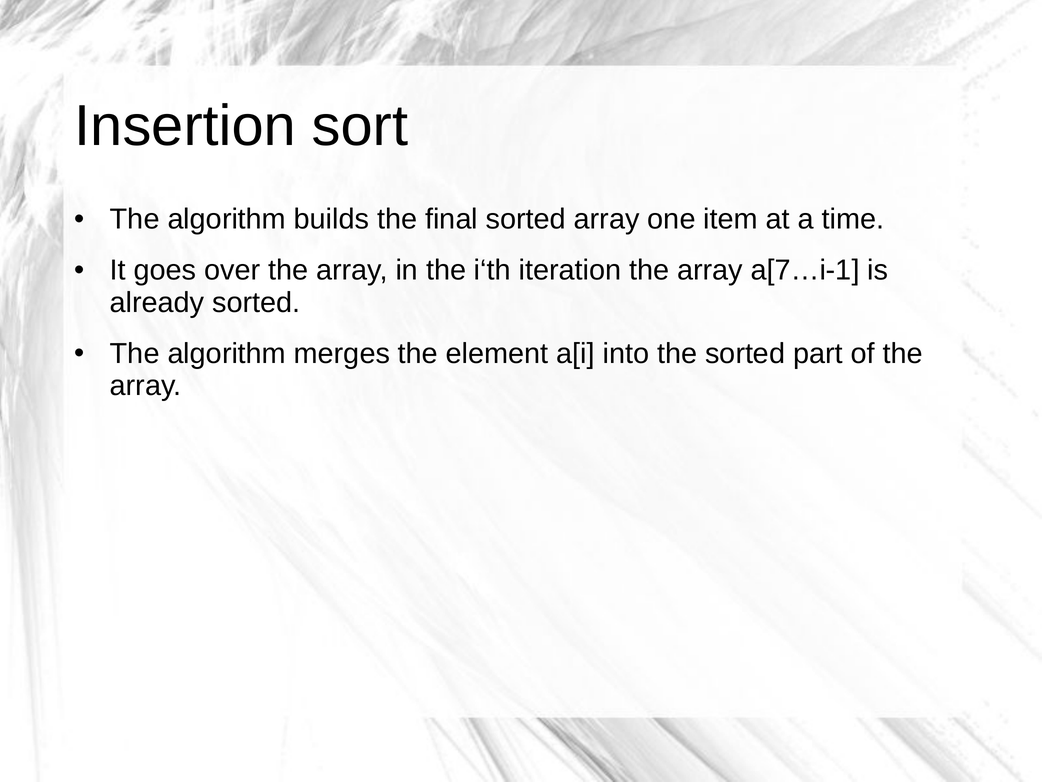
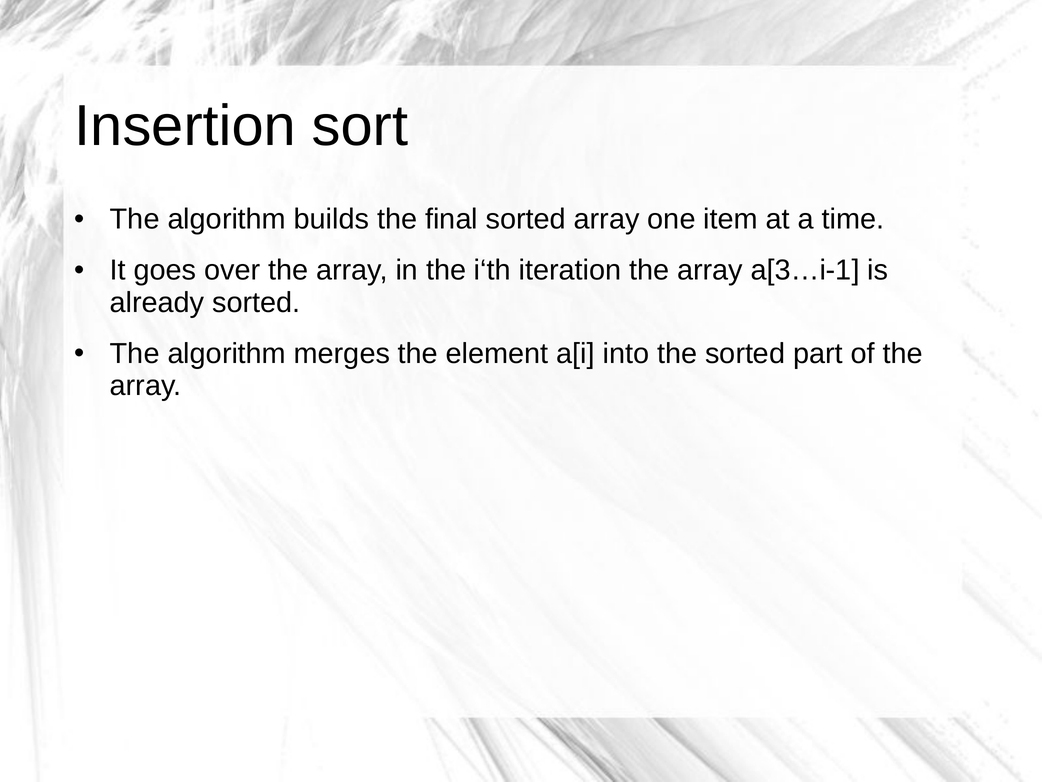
a[7…i-1: a[7…i-1 -> a[3…i-1 (805, 270)
